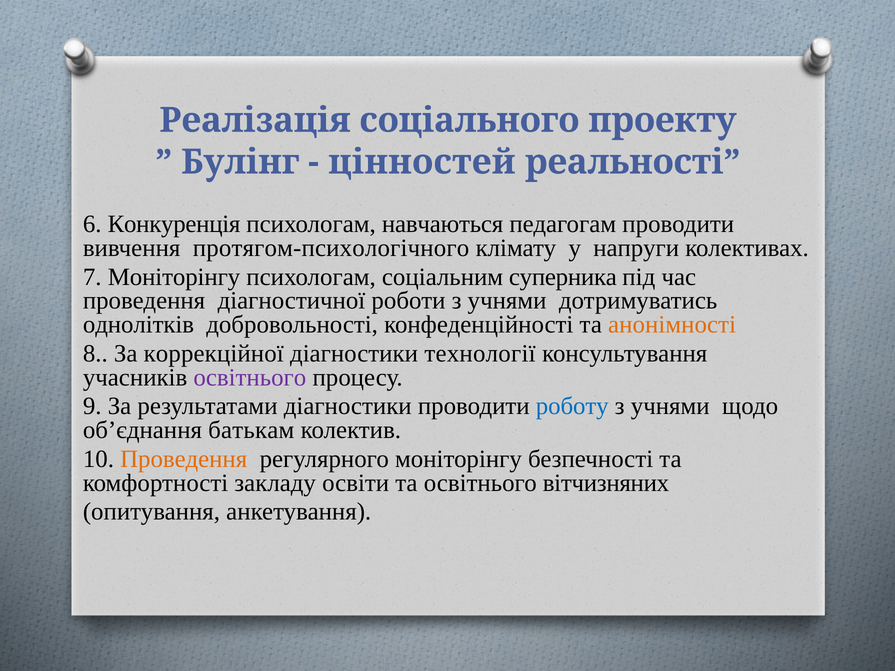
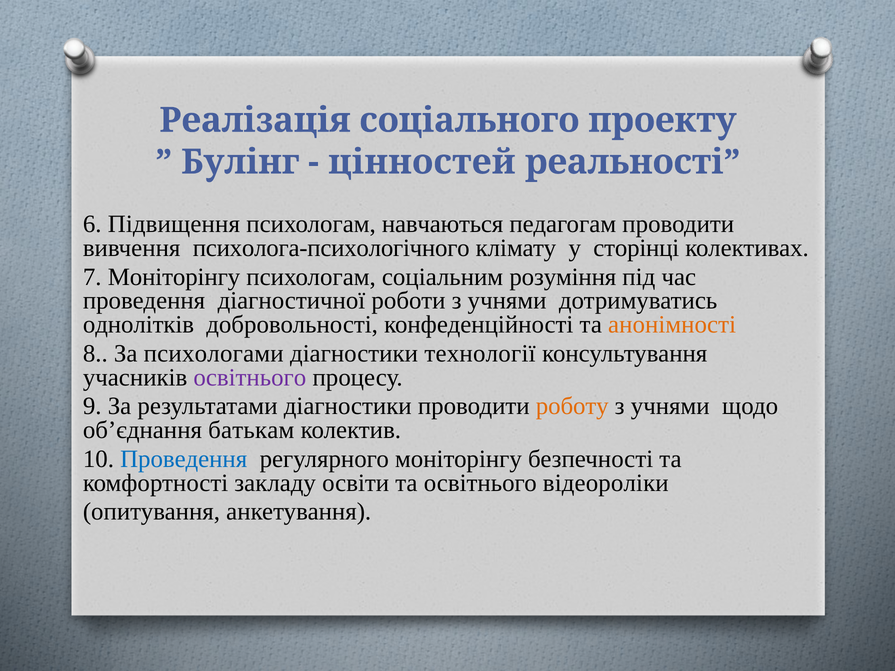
Конкуренція: Конкуренція -> Підвищення (174, 224)
протягом-психологічного: протягом-психологічного -> психолога-психологічного (331, 248)
напруги: напруги -> сторінці (636, 248)
суперника: суперника -> розуміння (563, 277)
коррекційної: коррекційної -> психологами (214, 354)
роботу colour: blue -> orange (572, 406)
Проведення colour: orange -> blue (184, 459)
вітчизняних: вітчизняних -> відеороліки (606, 483)
